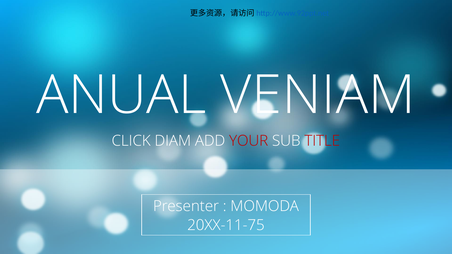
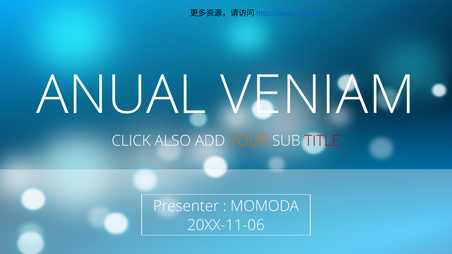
DIAM: DIAM -> ALSO (173, 141)
YOUR colour: red -> orange (249, 141)
20XX-11-75: 20XX-11-75 -> 20XX-11-06 (226, 226)
